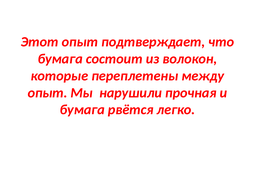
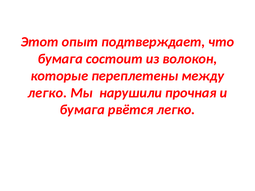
опыт: опыт -> легко (47, 93)
